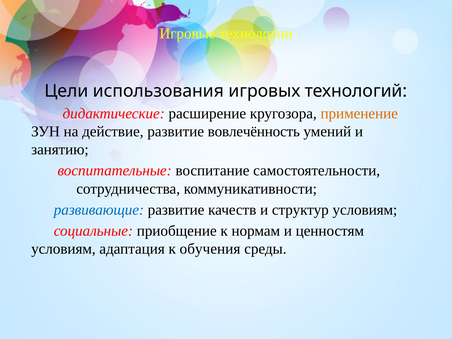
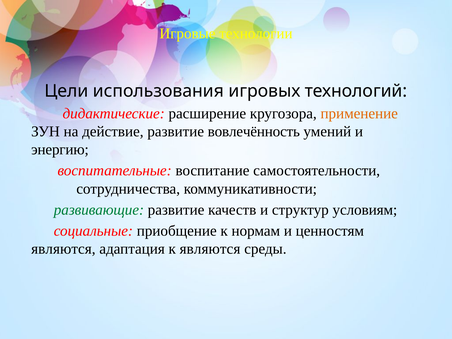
занятию: занятию -> энергию (60, 150)
развивающие colour: blue -> green (99, 210)
условиям: условиям -> являются (63, 249)
к обучения: обучения -> являются (210, 249)
